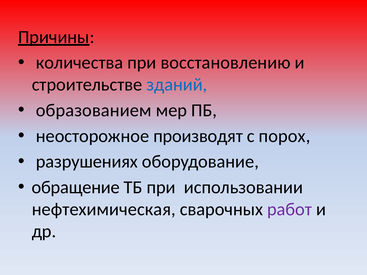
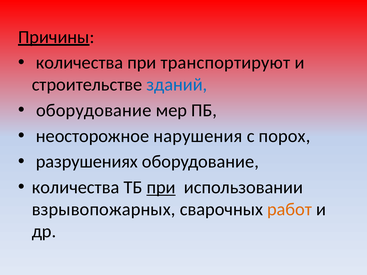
восстановлению: восстановлению -> транспортируют (225, 63)
образованием: образованием -> оборудование (94, 110)
производят: производят -> нарушения (198, 136)
обращение: обращение -> количества (76, 188)
при underline: none -> present (161, 188)
нефтехимическая: нефтехимическая -> взрывопожарных (104, 210)
работ colour: purple -> orange (290, 210)
